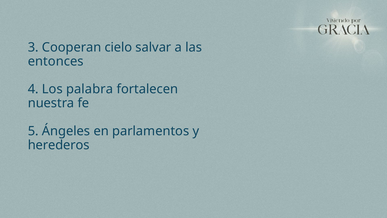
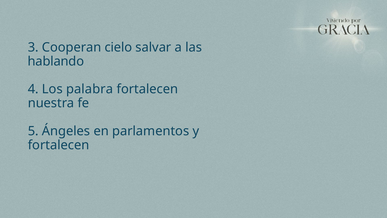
entonces: entonces -> hablando (56, 61)
herederos: herederos -> fortalecen (59, 145)
